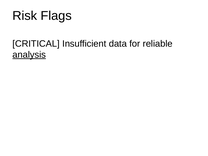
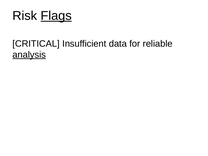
Flags underline: none -> present (56, 16)
